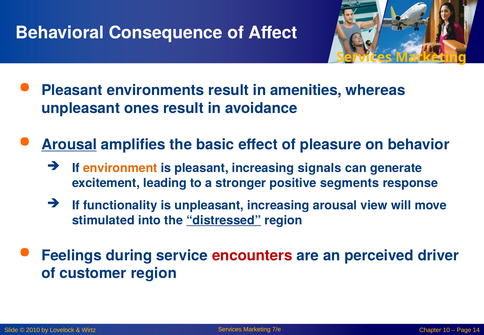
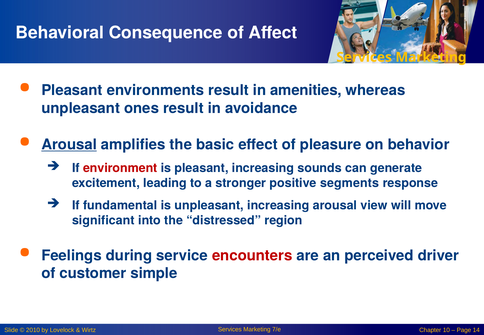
environment colour: orange -> red (120, 168)
signals: signals -> sounds (320, 168)
functionality: functionality -> fundamental (120, 206)
stimulated: stimulated -> significant (103, 220)
distressed underline: present -> none (224, 220)
customer region: region -> simple (154, 274)
